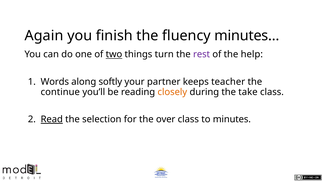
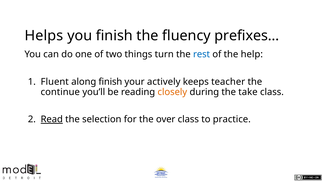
Again: Again -> Helps (44, 36)
fluency minutes: minutes -> prefixes (247, 36)
two underline: present -> none (114, 54)
rest colour: purple -> blue (202, 54)
Words: Words -> Fluent (55, 82)
along softly: softly -> finish (110, 82)
partner: partner -> actively (164, 82)
to minutes: minutes -> practice (232, 119)
